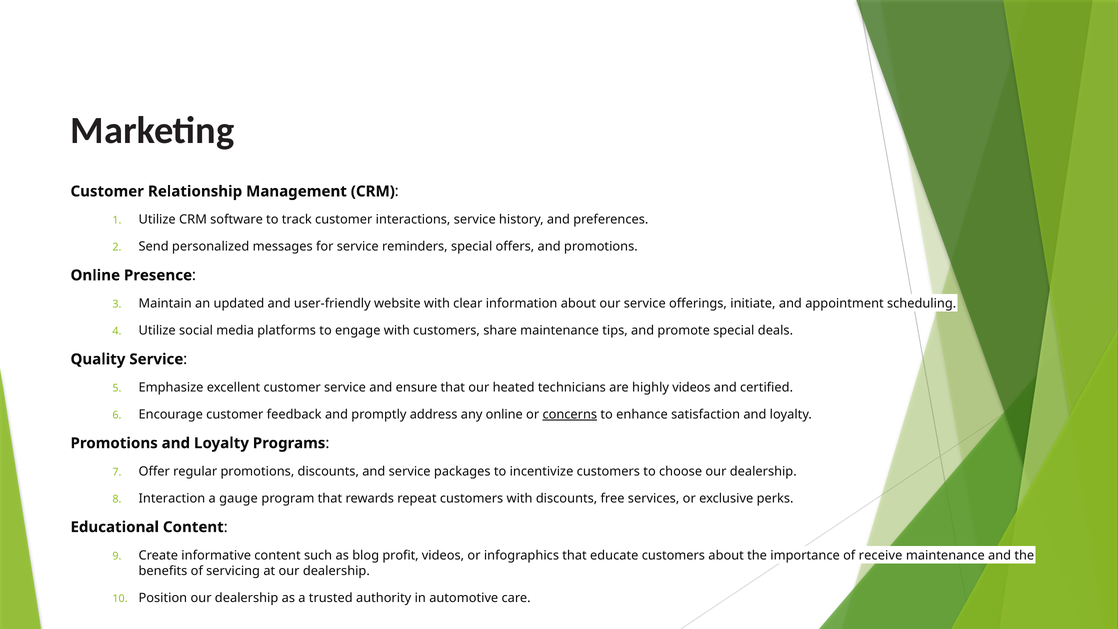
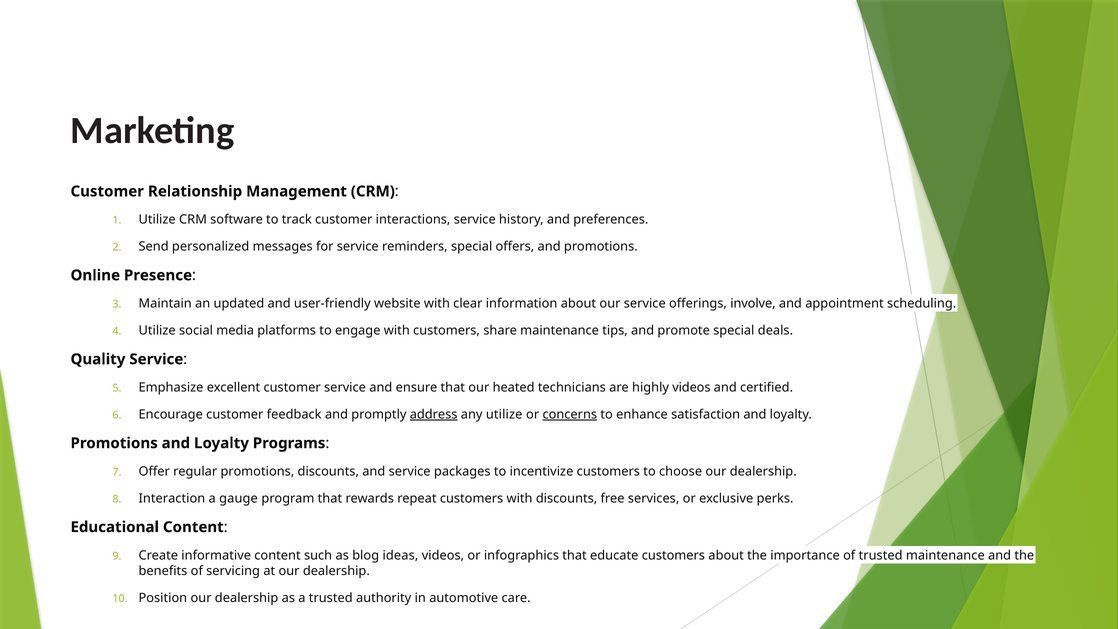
initiate: initiate -> involve (753, 304)
address underline: none -> present (434, 414)
any online: online -> utilize (504, 414)
profit: profit -> ideas (400, 555)
of receive: receive -> trusted (881, 555)
